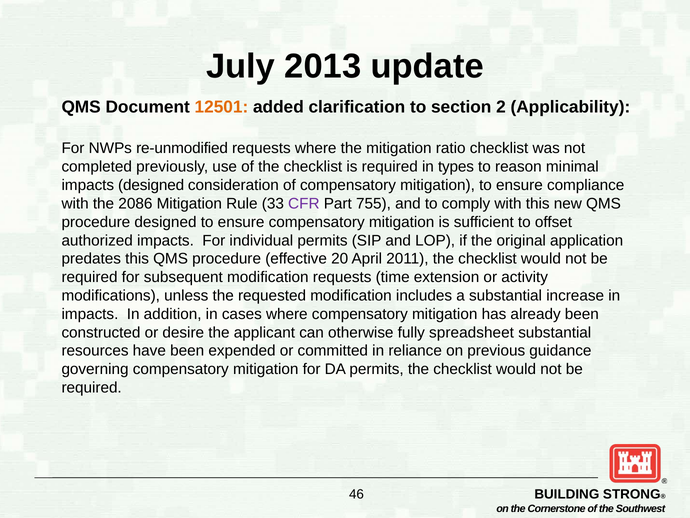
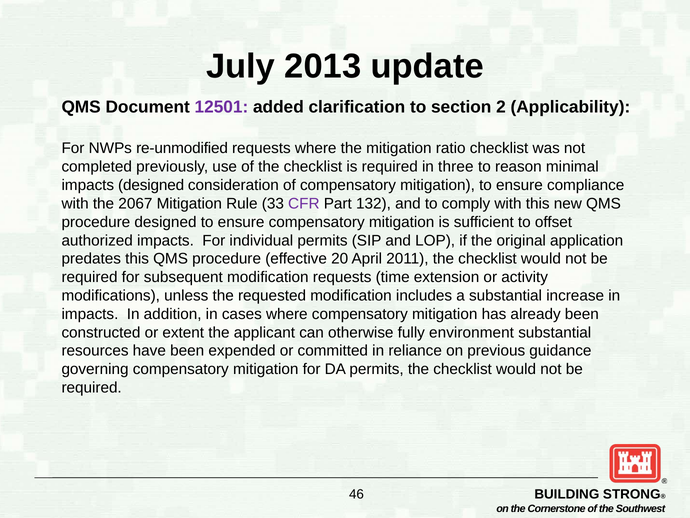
12501 colour: orange -> purple (221, 107)
types: types -> three (456, 167)
2086: 2086 -> 2067 (135, 203)
755: 755 -> 132 (373, 203)
desire: desire -> extent (183, 332)
spreadsheet: spreadsheet -> environment (472, 332)
